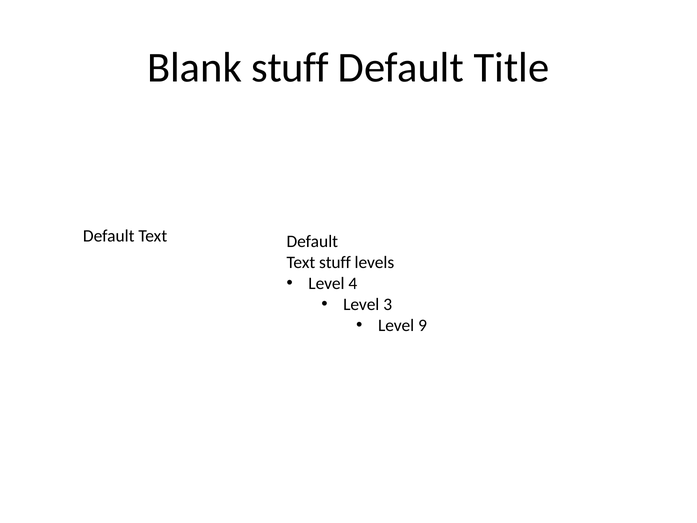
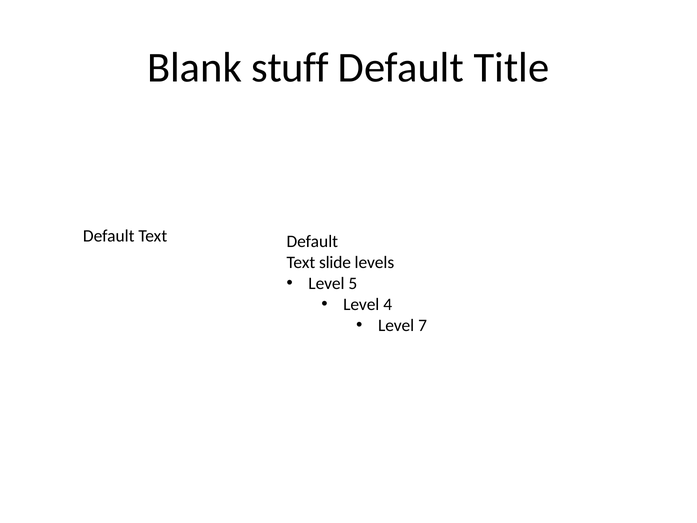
Text stuff: stuff -> slide (335, 263)
4: 4 -> 5 (353, 283)
3: 3 -> 4 (388, 304)
9: 9 -> 7 (423, 325)
